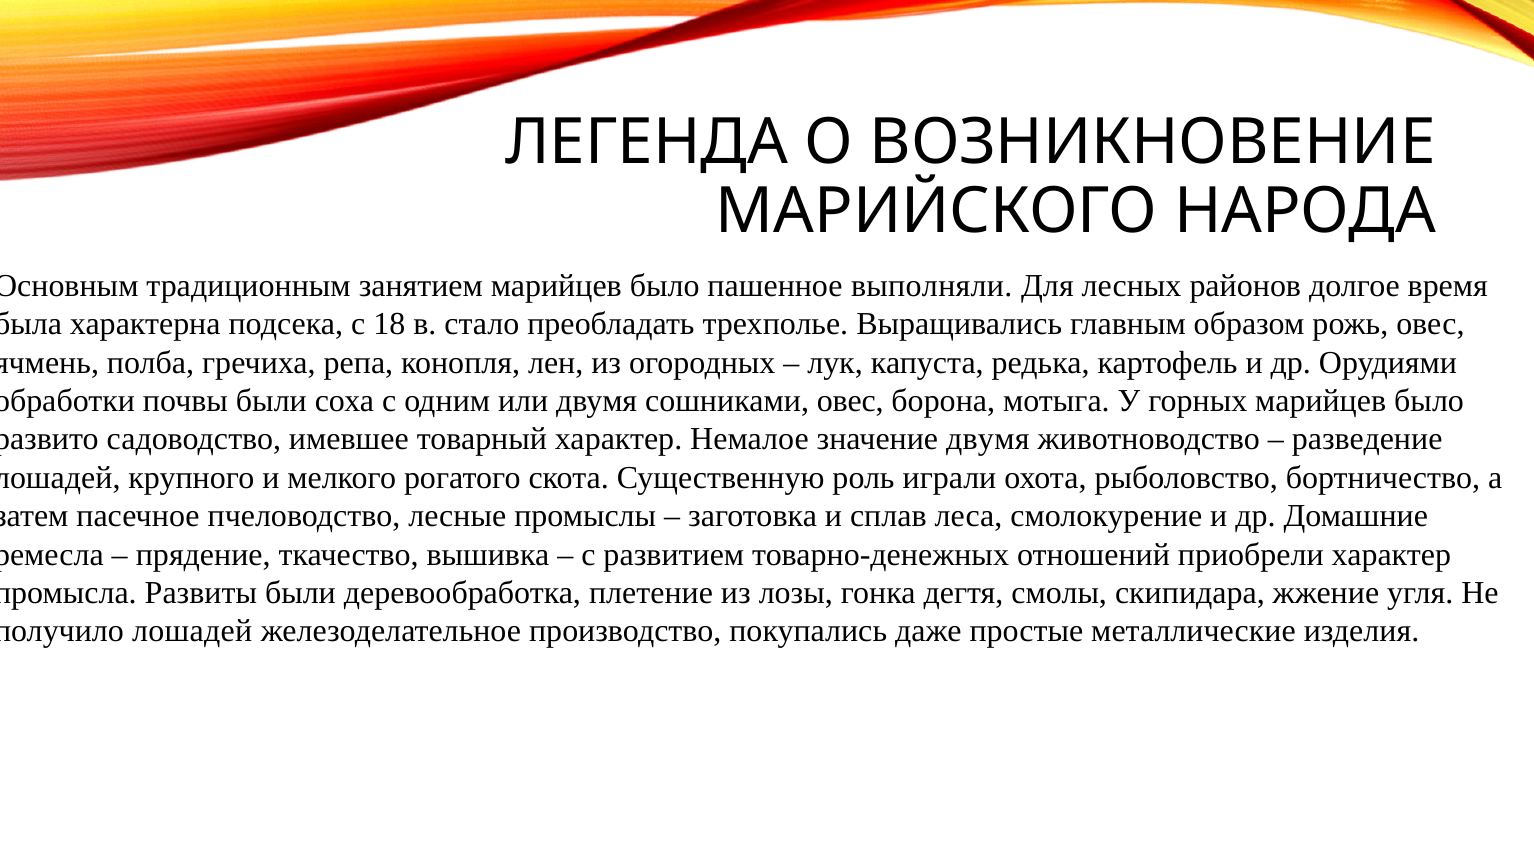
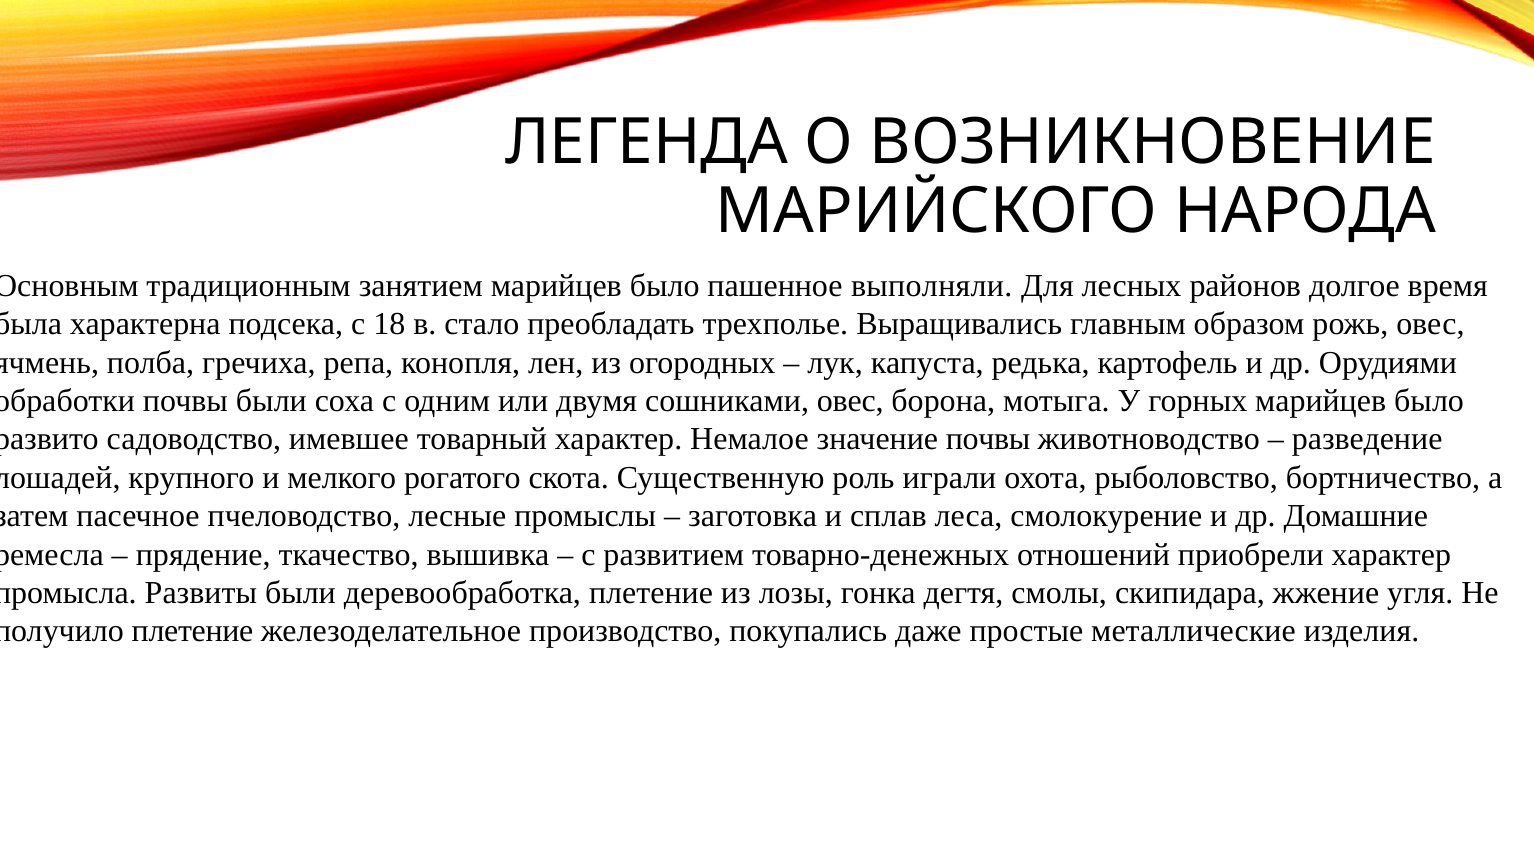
значение двумя: двумя -> почвы (988, 439)
лошадей: лошадей -> плетение (192, 631)
